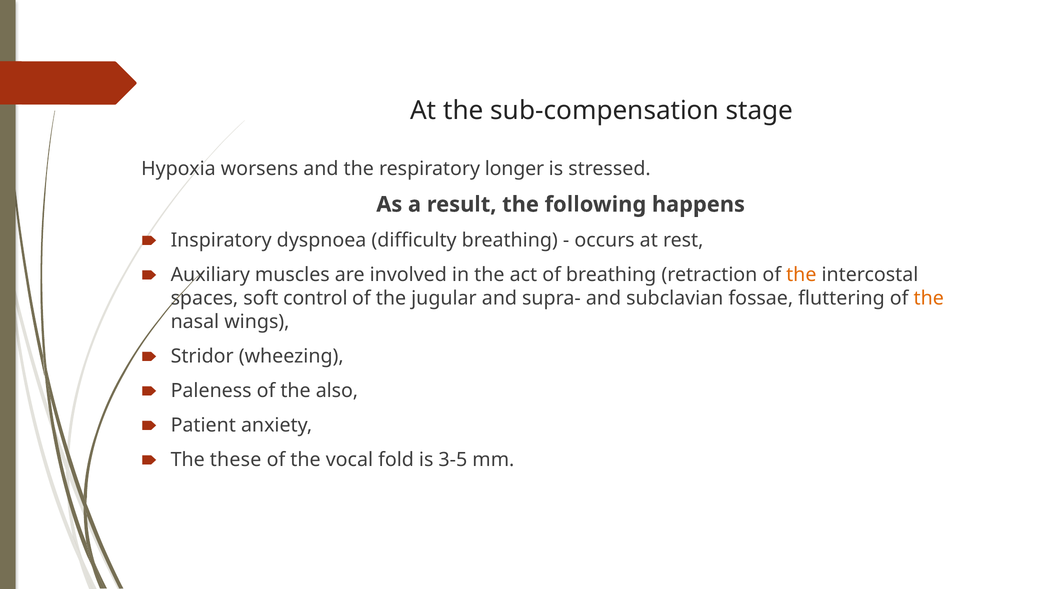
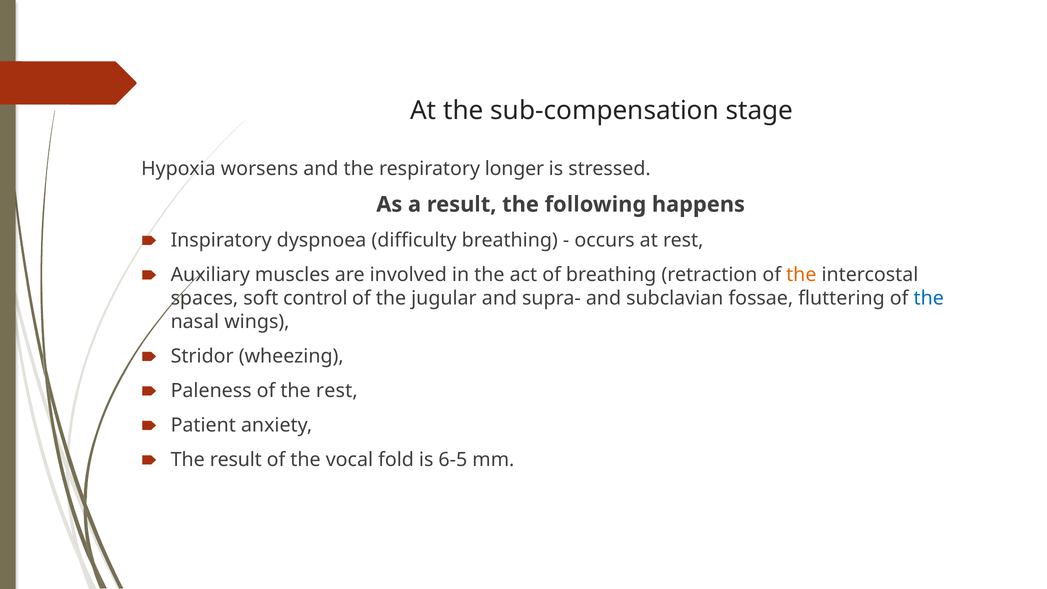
the colour: orange -> blue (929, 298)
the also: also -> rest (337, 391)
The these: these -> result (236, 460)
3-5: 3-5 -> 6-5 (453, 460)
